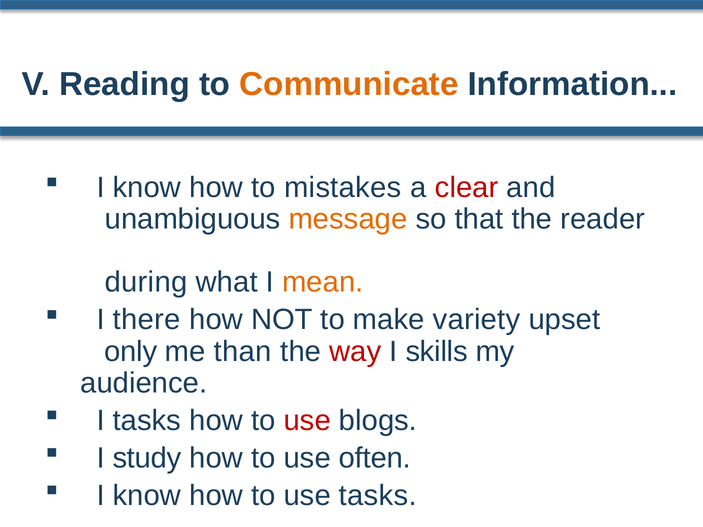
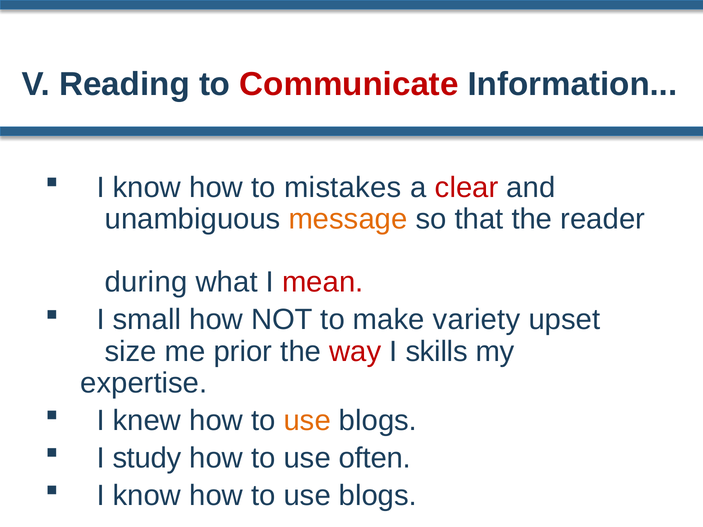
Communicate colour: orange -> red (349, 84)
mean colour: orange -> red (323, 282)
there: there -> small (147, 320)
only: only -> size (131, 352)
than: than -> prior (243, 352)
audience: audience -> expertise (144, 383)
I tasks: tasks -> knew (147, 421)
use colour: red -> orange (307, 421)
tasks: tasks -> blogs (378, 496)
